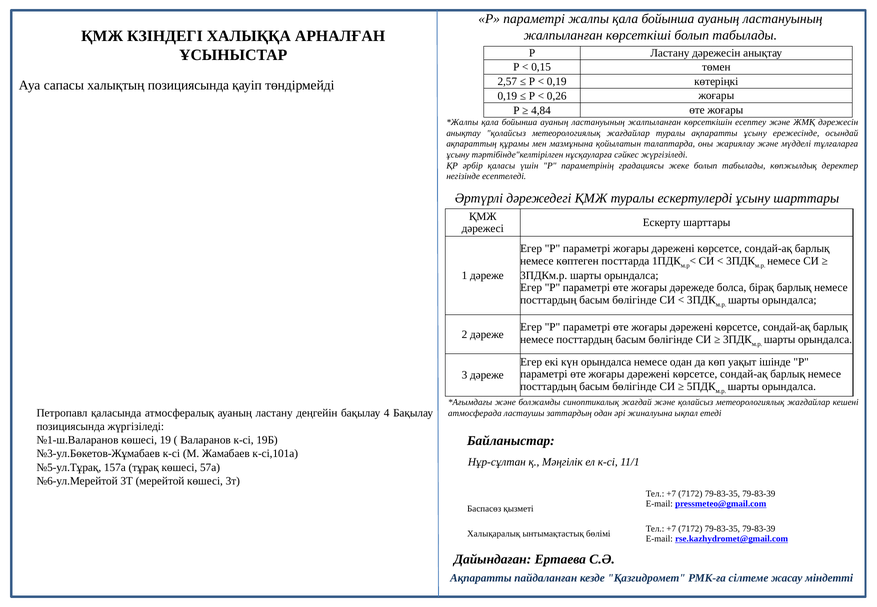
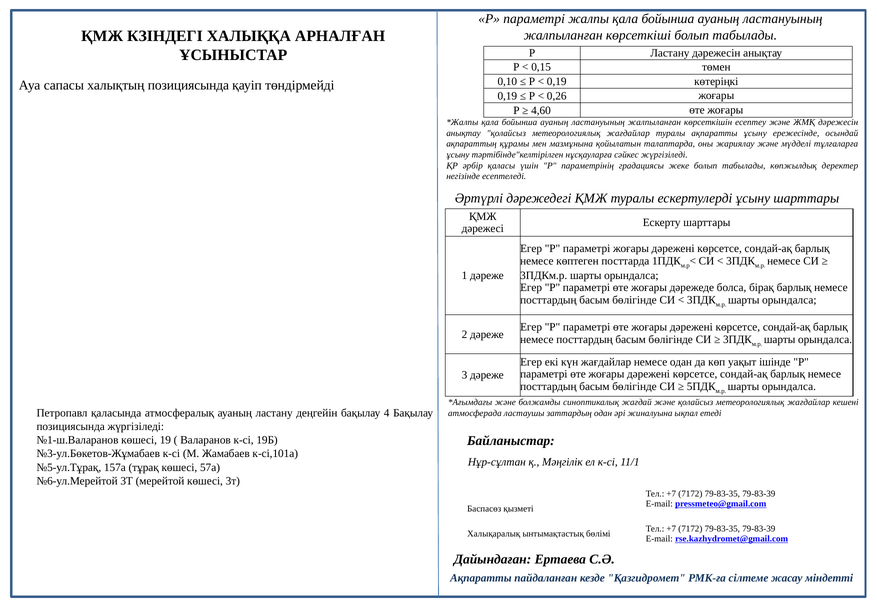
2,57: 2,57 -> 0,10 (507, 82)
4,84: 4,84 -> 4,60 (541, 111)
күн орындалса: орындалса -> жағдайлар (606, 362)
